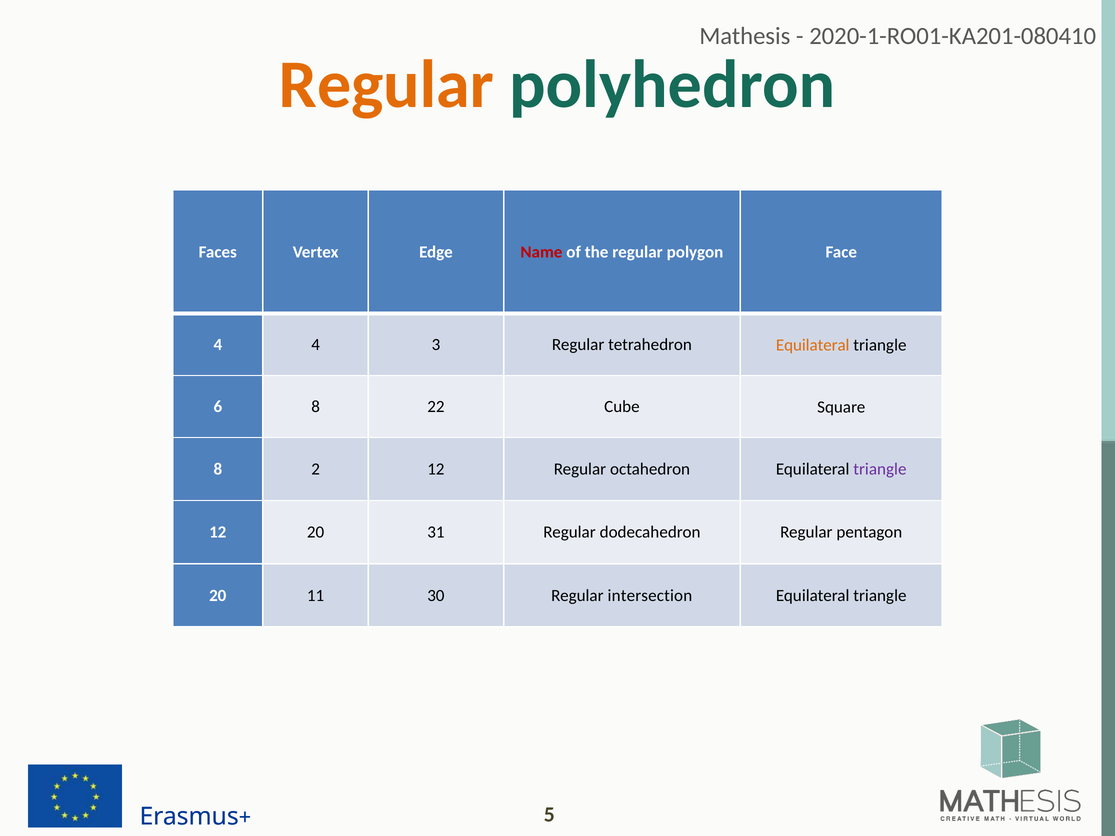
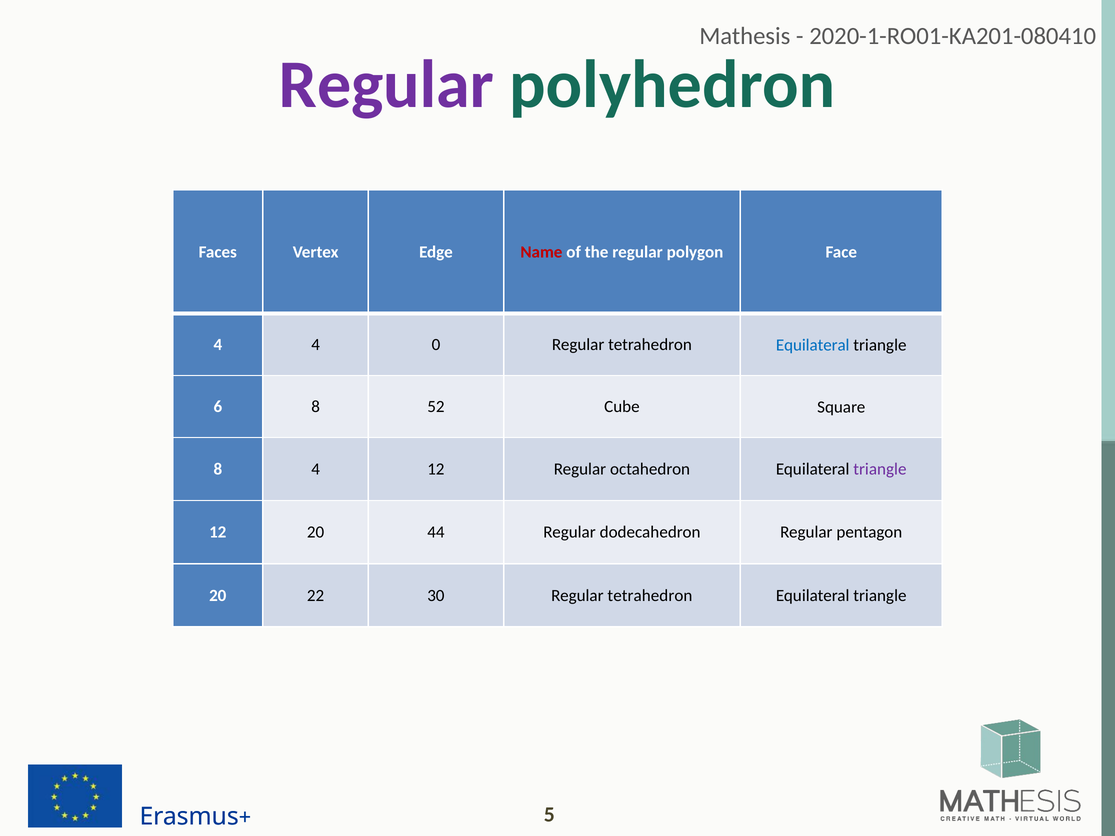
Regular colour: orange -> purple (386, 85)
3: 3 -> 0 (436, 345)
Equilateral colour: orange -> blue (813, 345)
22: 22 -> 52 (436, 407)
8 2: 2 -> 4 (316, 469)
31: 31 -> 44 (436, 532)
11: 11 -> 22 (316, 596)
30 Regular intersection: intersection -> tetrahedron (650, 596)
